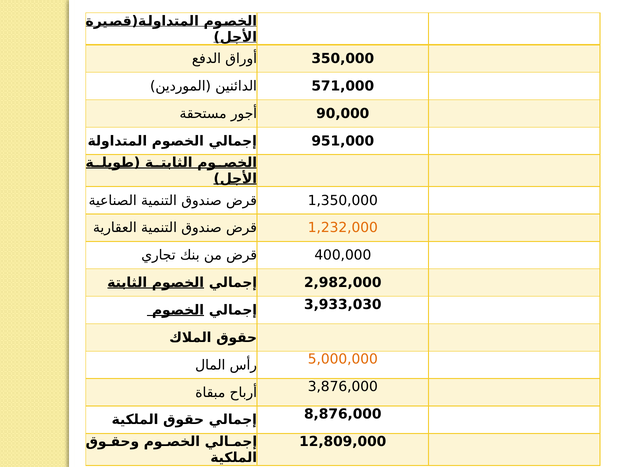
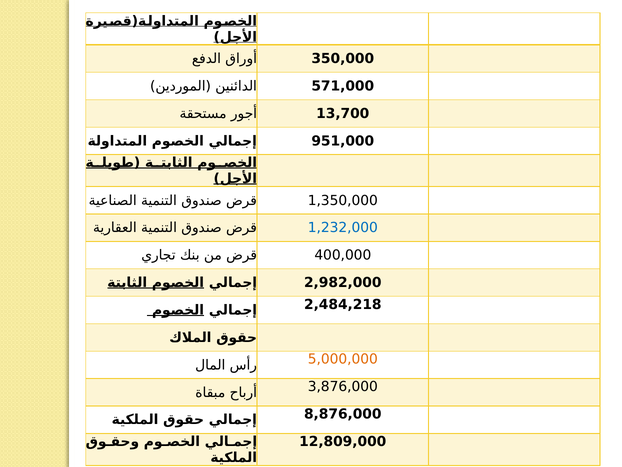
90,000: 90,000 -> 13,700 (343, 113)
1,232,000 colour: orange -> blue (343, 228)
3,933,030: 3,933,030 -> 2,484,218 (343, 304)
